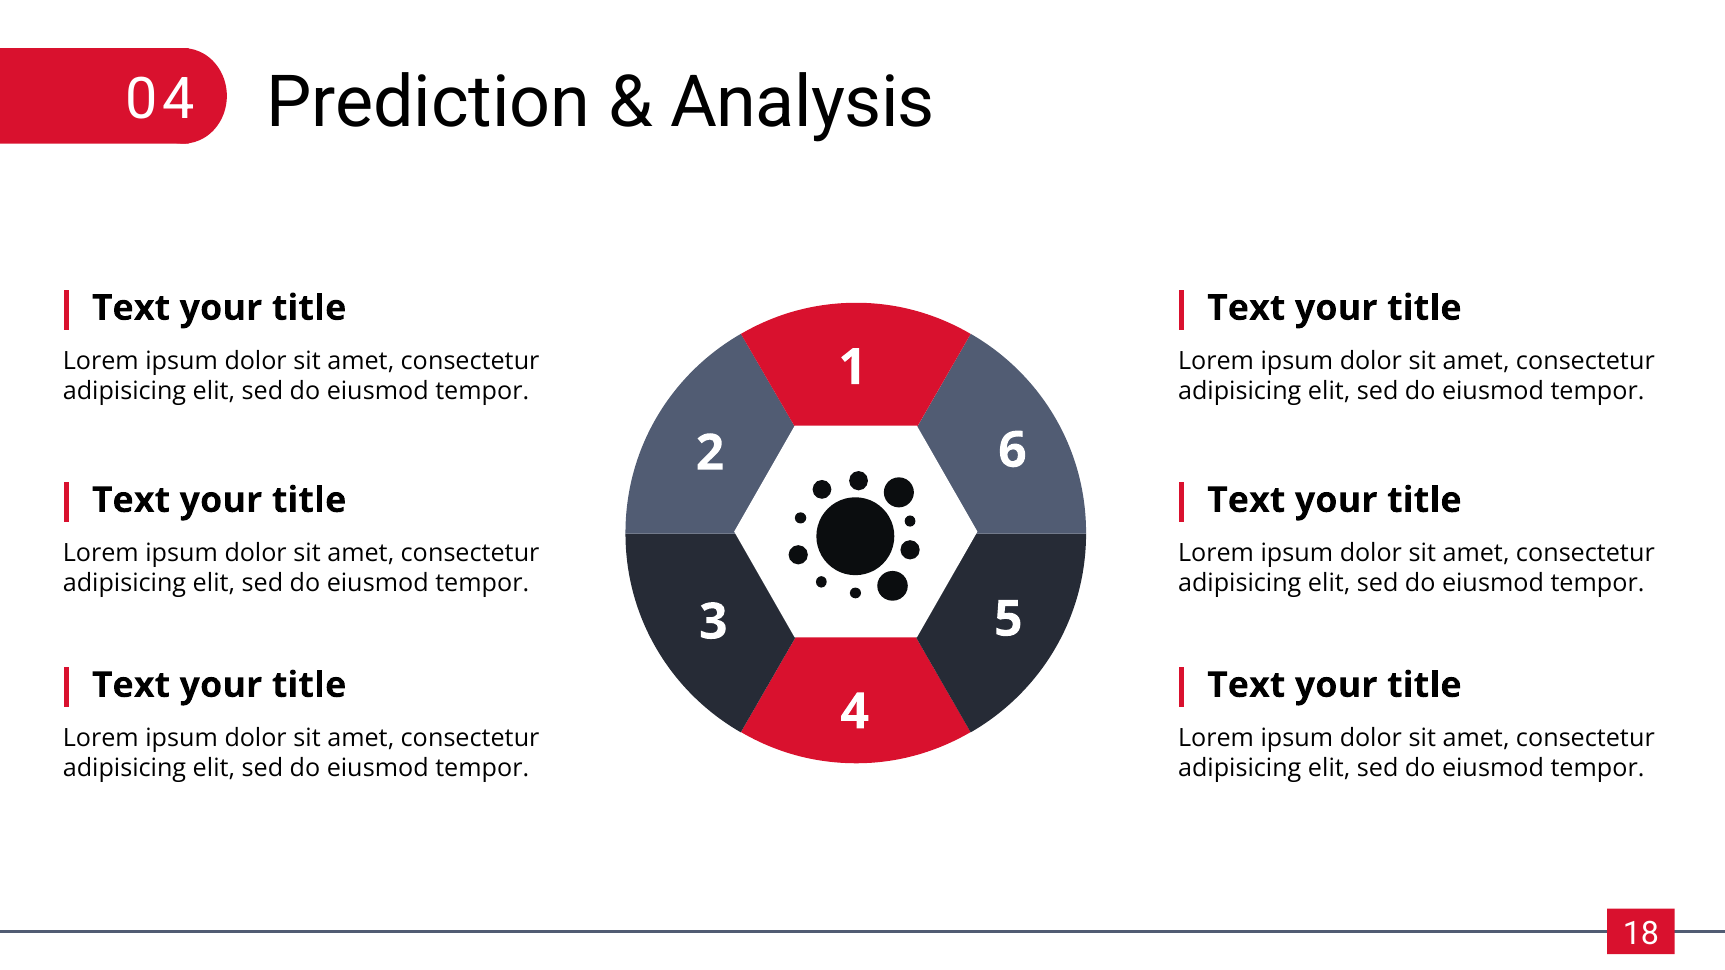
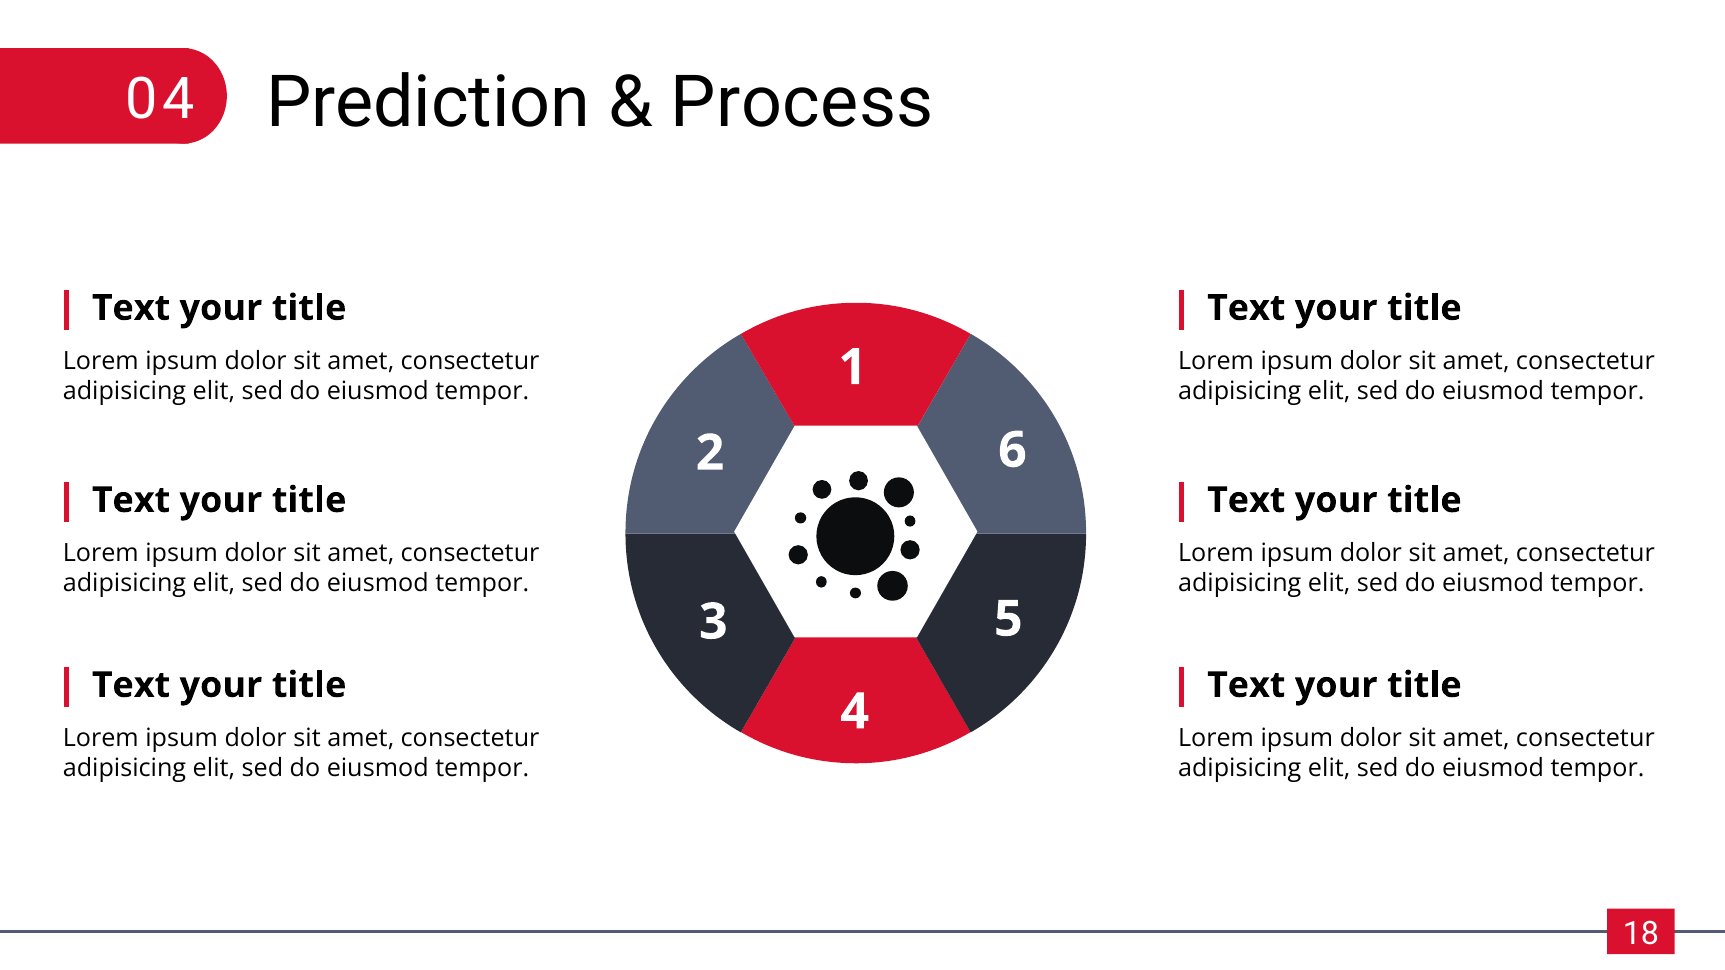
Analysis: Analysis -> Process (802, 103)
